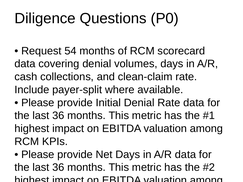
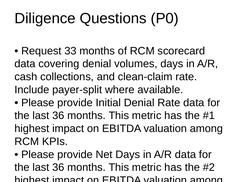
54: 54 -> 33 (71, 51)
